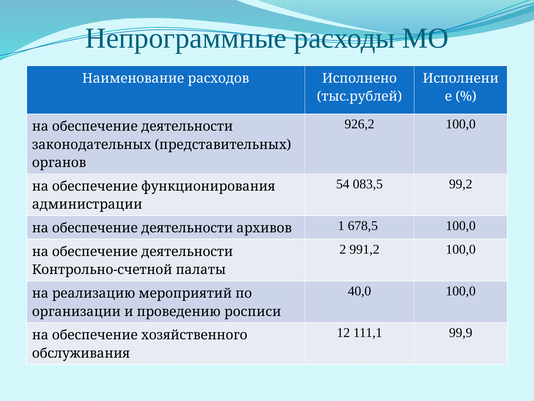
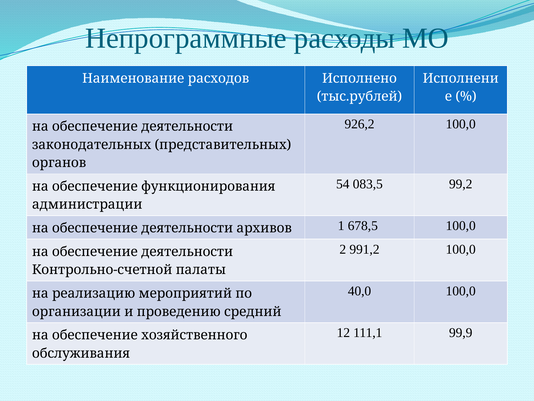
росписи: росписи -> средний (253, 311)
